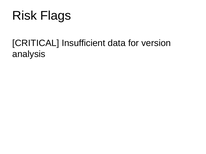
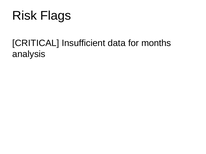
version: version -> months (156, 43)
